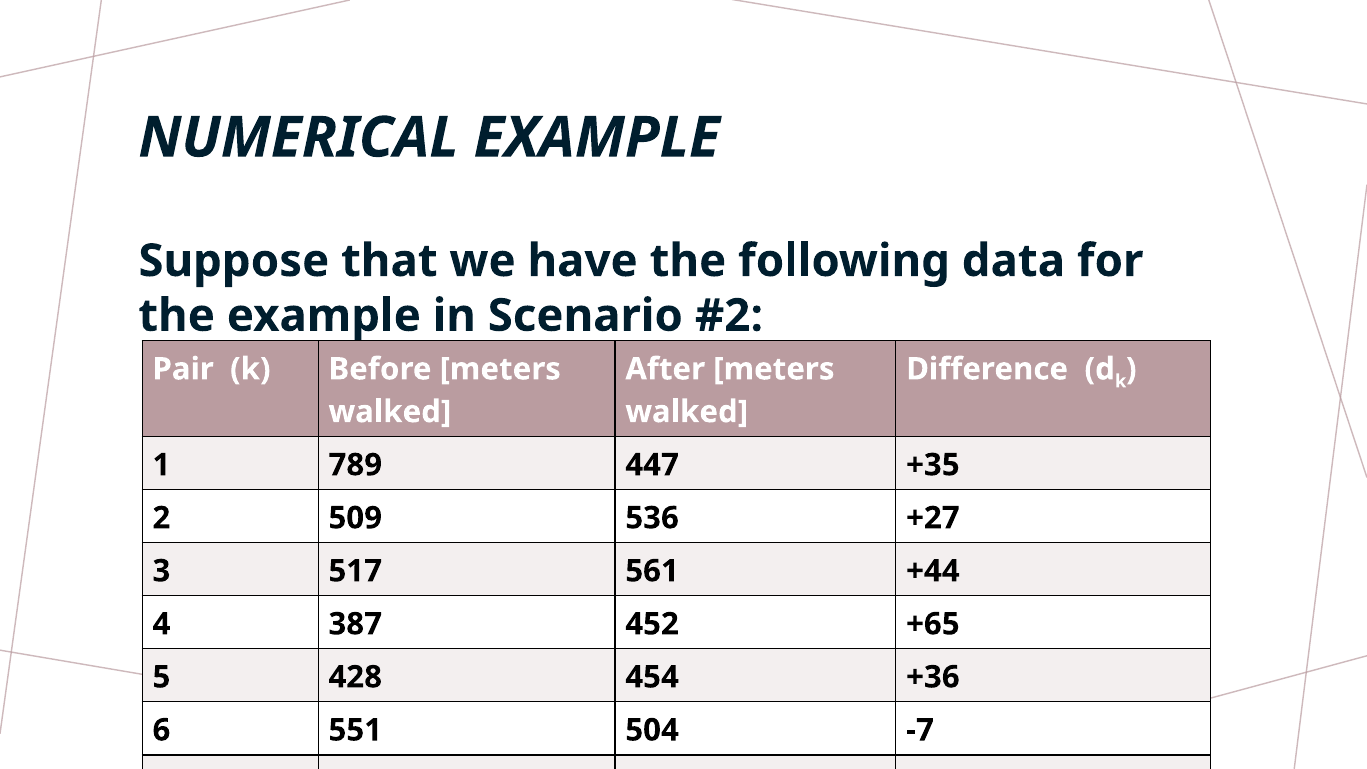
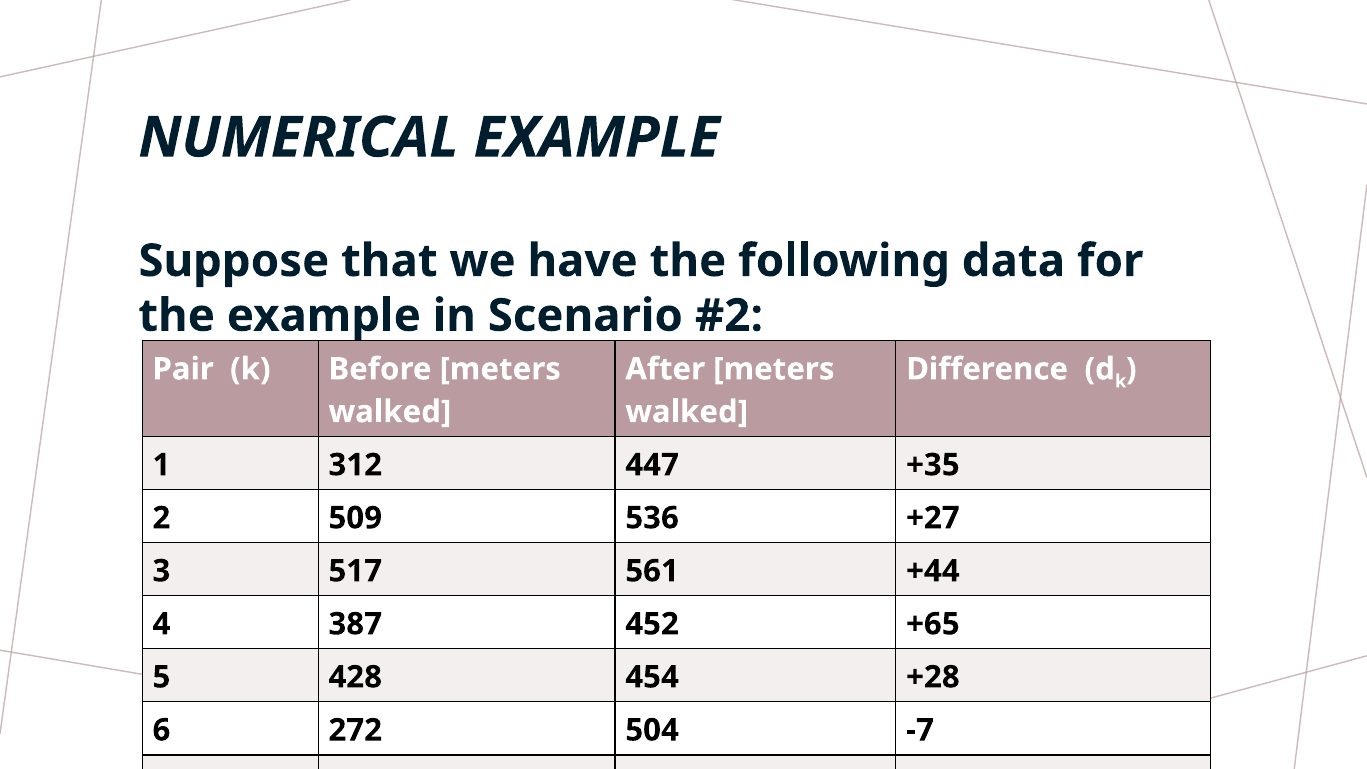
789: 789 -> 312 (355, 465)
+36: +36 -> +28 (933, 677)
551: 551 -> 272 (355, 730)
